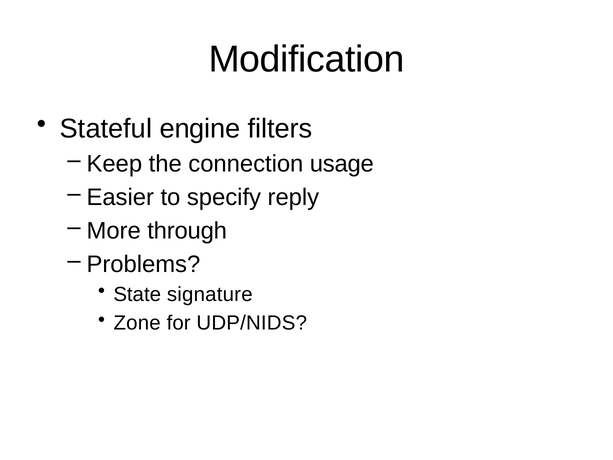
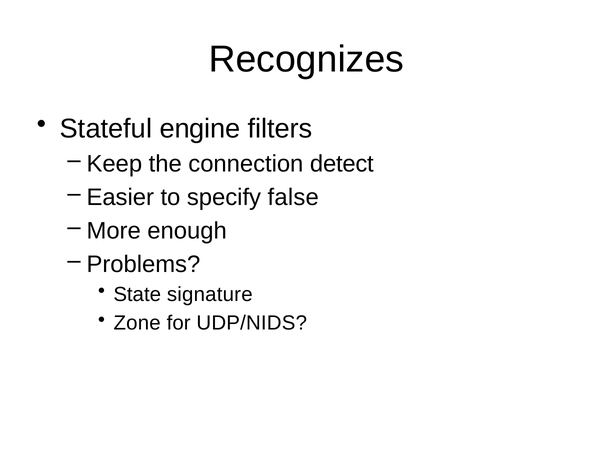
Modification: Modification -> Recognizes (306, 59)
usage: usage -> detect (342, 164)
reply: reply -> false (293, 197)
through: through -> enough (187, 231)
